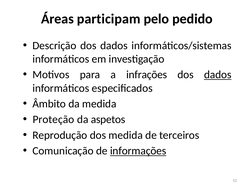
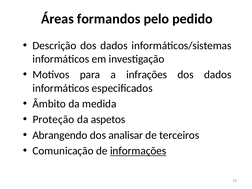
participam: participam -> formandos (109, 19)
dados underline: present -> none (218, 75)
Reprodução: Reprodução -> Abrangendo (60, 135)
dos medida: medida -> analisar (126, 135)
